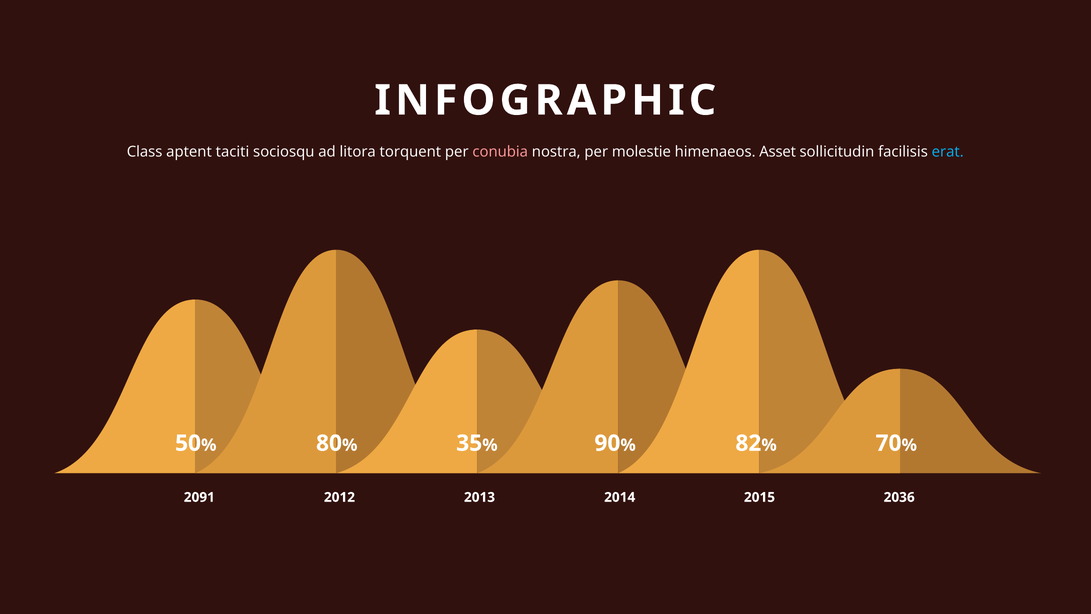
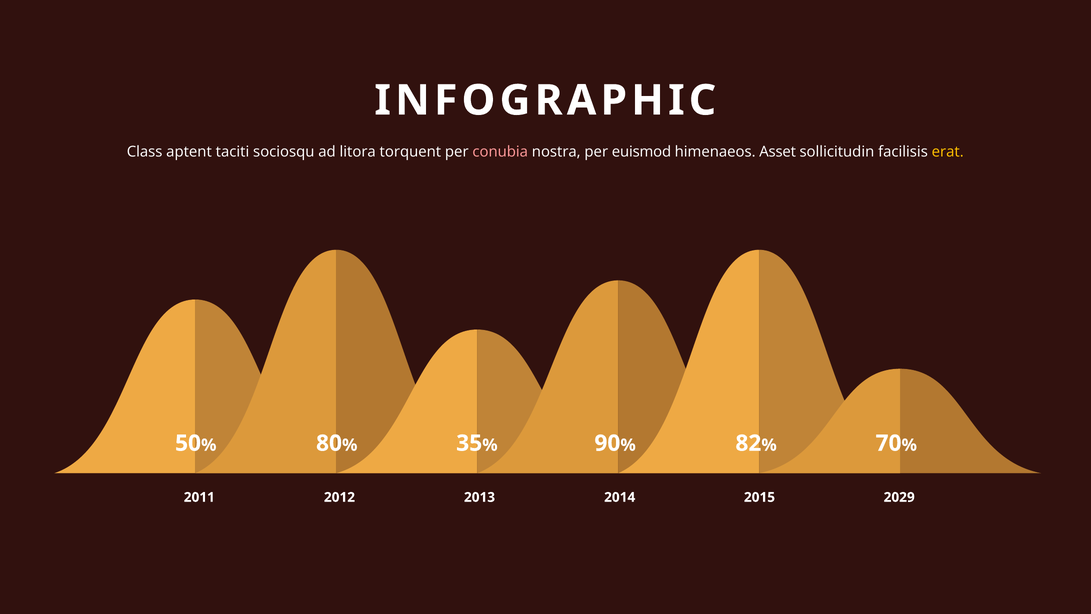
molestie: molestie -> euismod (641, 152)
erat colour: light blue -> yellow (948, 152)
2091: 2091 -> 2011 (199, 497)
2036: 2036 -> 2029 (899, 497)
